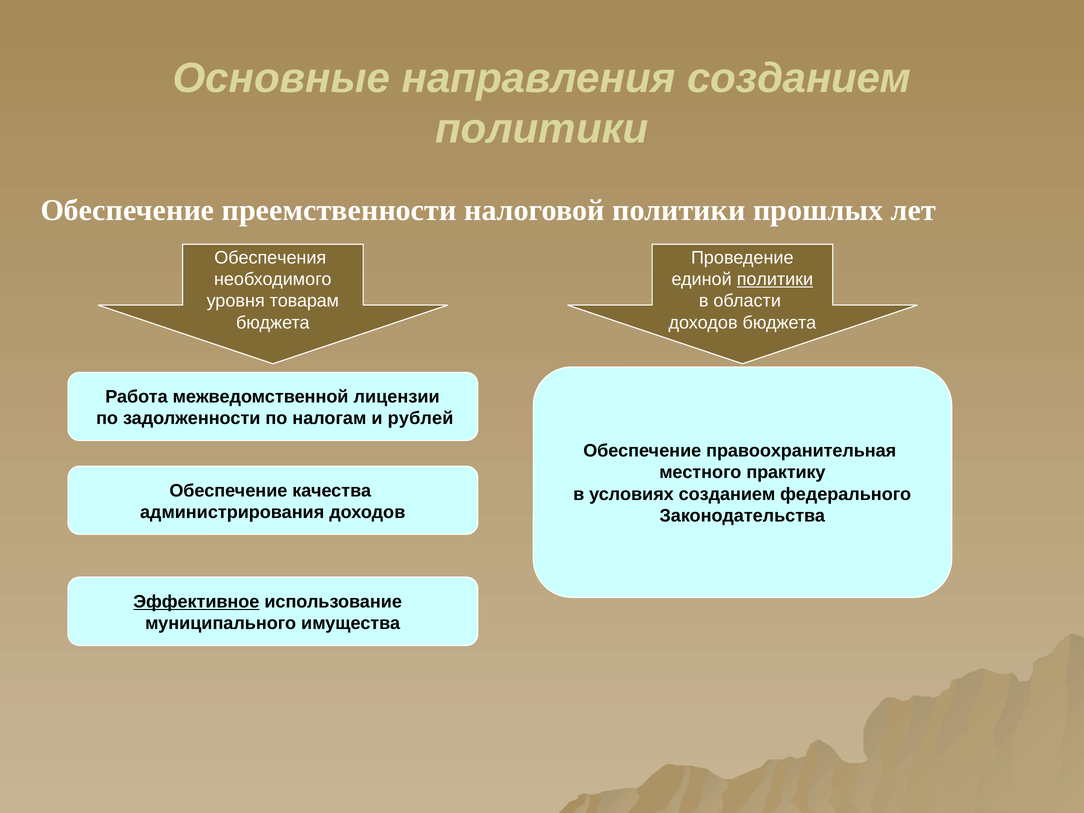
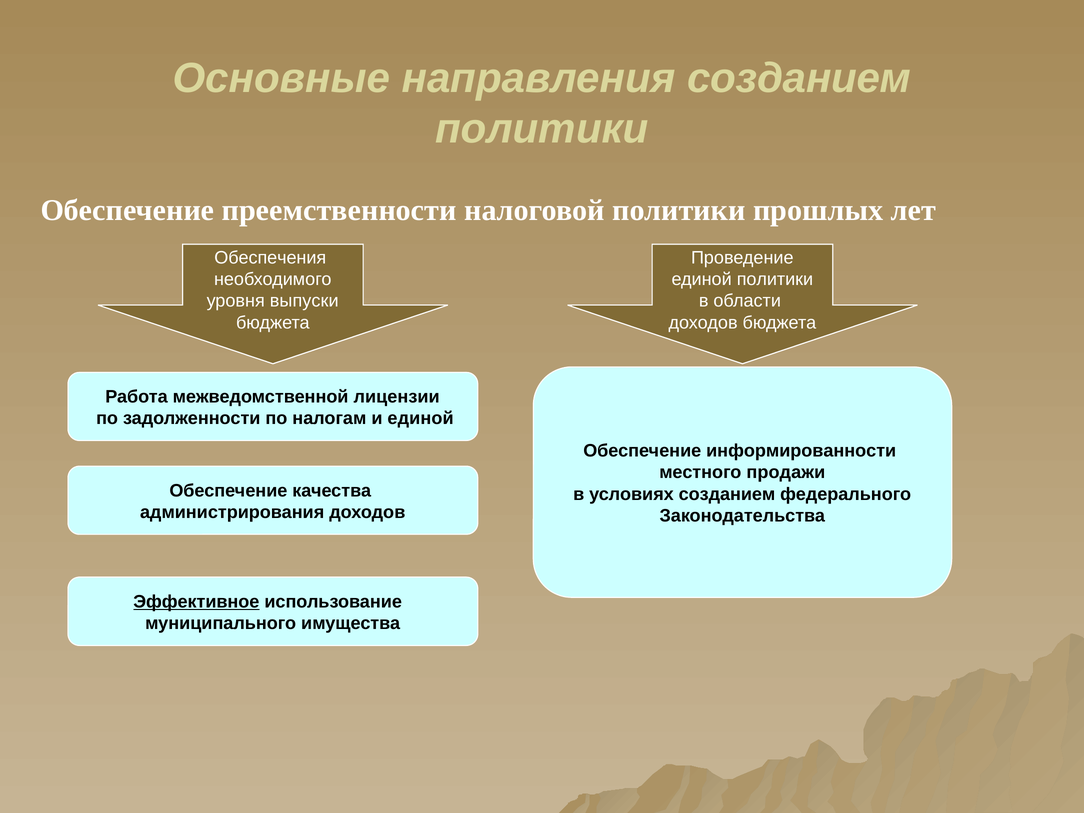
политики underline: present -> none (775, 279)
товарам: товарам -> выпуски (304, 301)
и рублей: рублей -> единой (421, 419)
правоохранительная: правоохранительная -> информированности (801, 451)
практику: практику -> продажи (786, 473)
